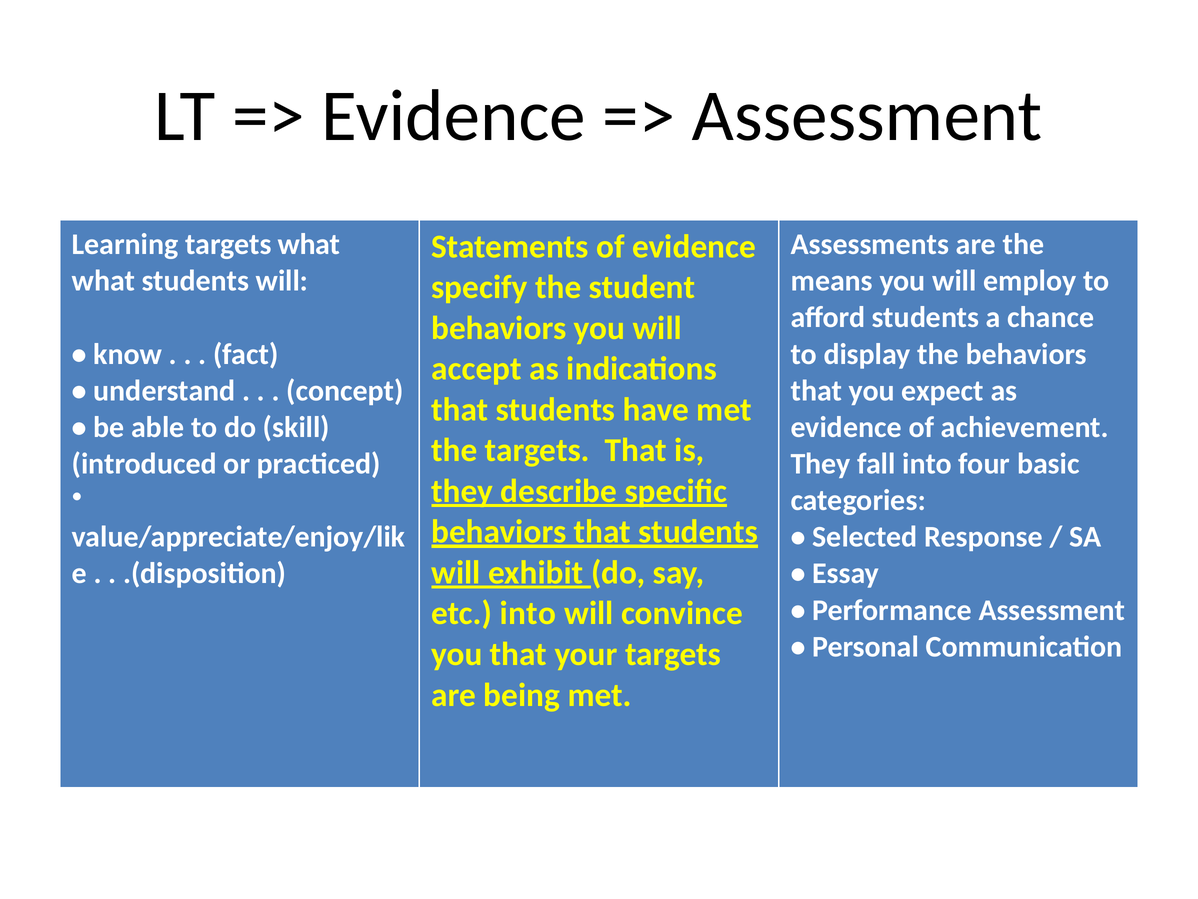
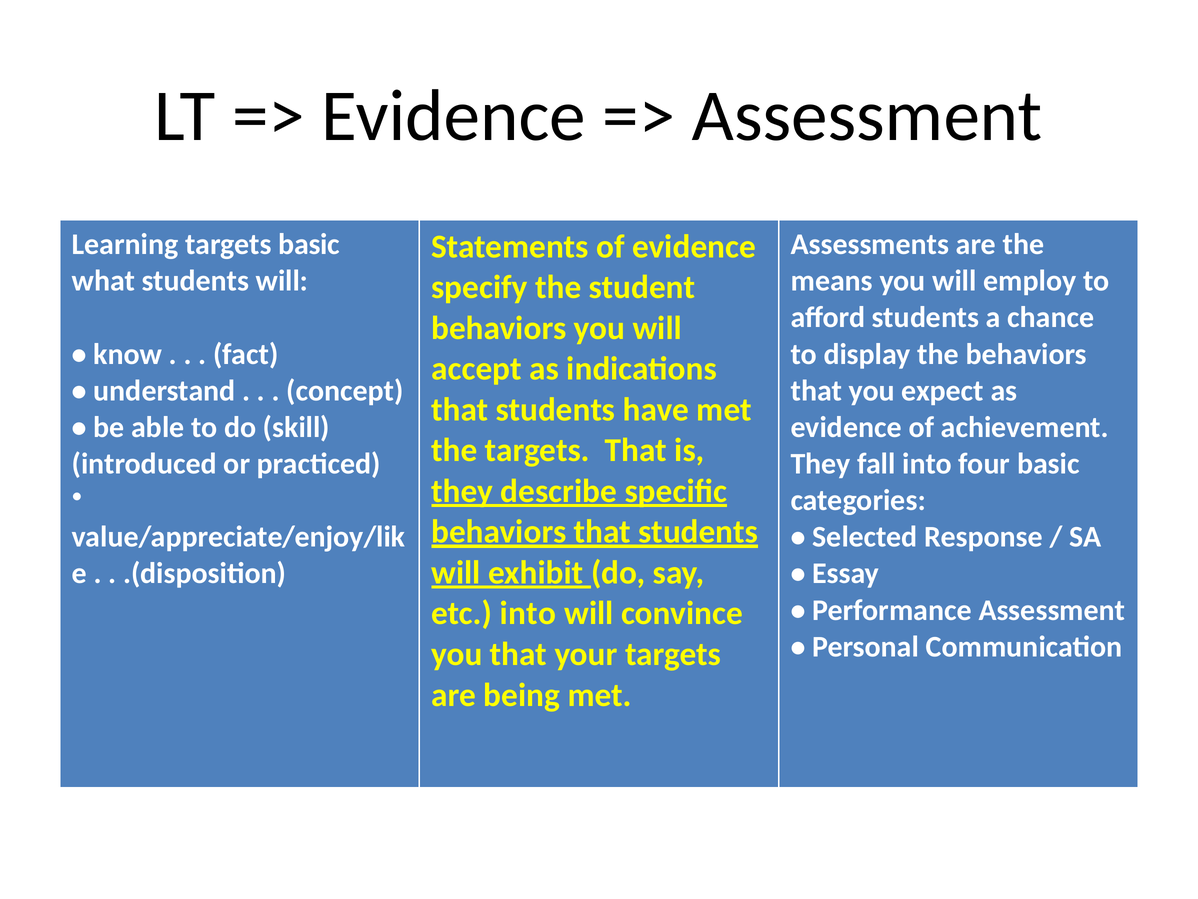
targets what: what -> basic (309, 244)
